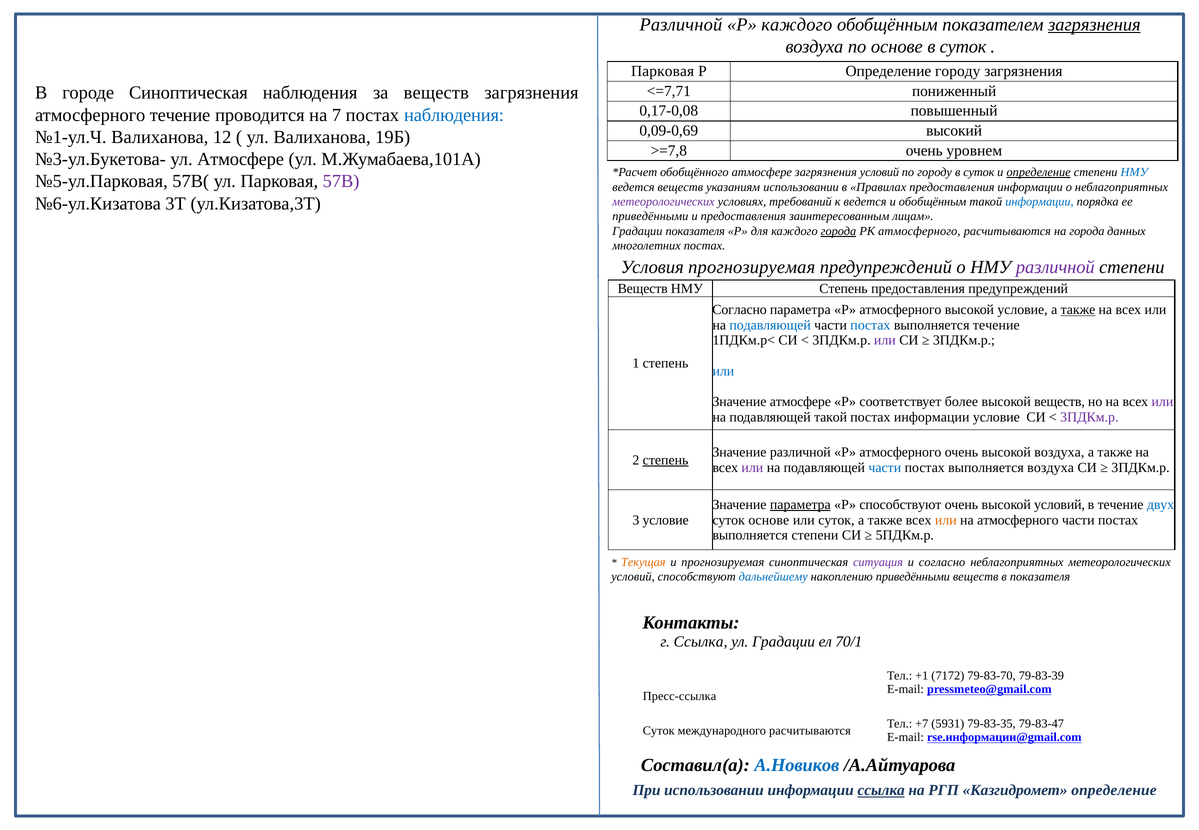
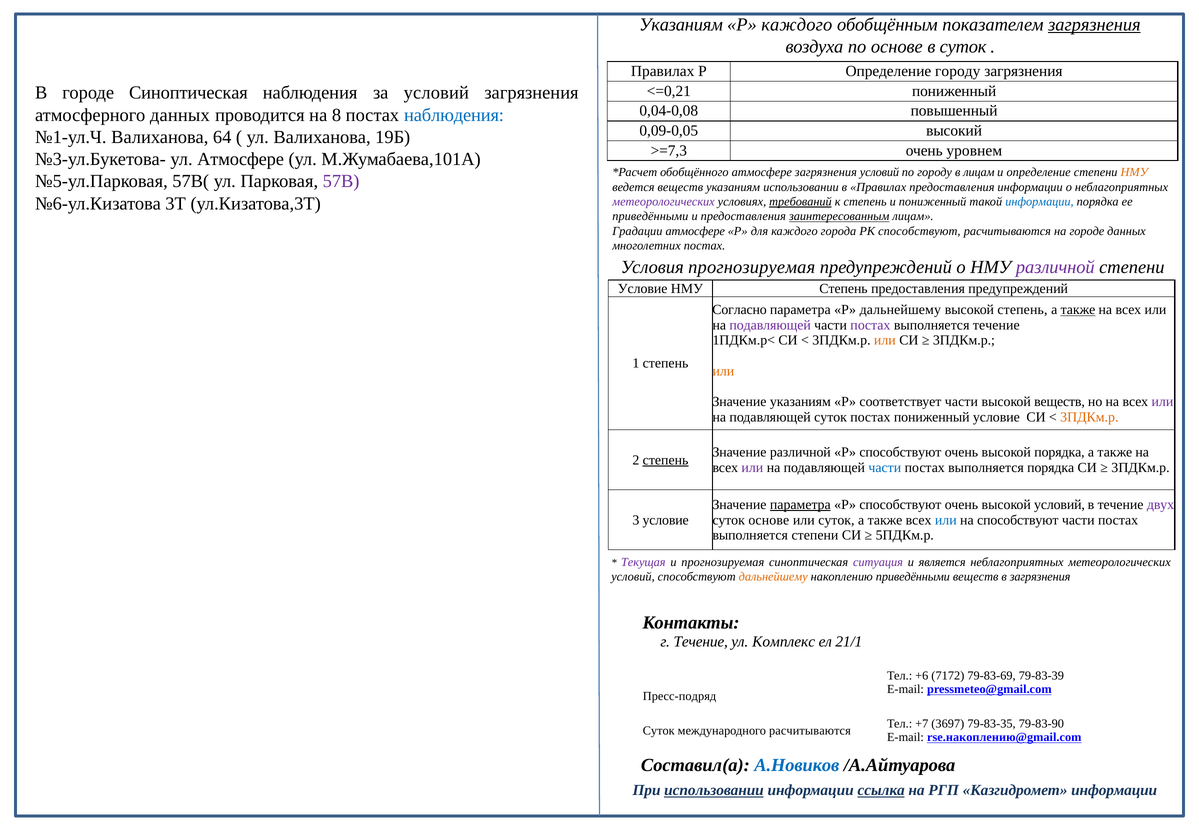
Различной: Различной -> Указаниям (681, 25)
Парковая: Парковая -> Правилах (663, 71)
<=7,71: <=7,71 -> <=0,21 (669, 91)
за веществ: веществ -> условий (436, 93)
0,17-0,08: 0,17-0,08 -> 0,04-0,08 (669, 111)
атмосферного течение: течение -> данных (180, 115)
7: 7 -> 8 (337, 115)
0,09-0,69: 0,09-0,69 -> 0,09-0,05 (669, 131)
12: 12 -> 64 (222, 137)
>=7,8: >=7,8 -> >=7,3 (669, 150)
городу в суток: суток -> лицам (979, 172)
определение underline: present -> none (1039, 172)
НМУ colour: blue -> orange (1134, 172)
требований underline: none -> present (800, 202)
к ведется: ведется -> степень (865, 202)
и обобщённым: обобщённым -> пониженный (933, 202)
заинтересованным underline: none -> present (839, 216)
Градации показателя: показателя -> атмосфере (695, 231)
города underline: present -> none (838, 231)
РК атмосферного: атмосферного -> способствуют (919, 231)
на города: города -> городе (1087, 231)
Веществ: Веществ -> Условие (643, 288)
параметра Р атмосферного: атмосферного -> дальнейшему (900, 310)
высокой условие: условие -> степень (1022, 310)
подавляющей colour: blue -> purple (770, 325)
постах colour: blue -> purple (870, 325)
или colour: purple -> orange (885, 340)
или colour: blue -> orange (723, 371)
Значение атмосфере: атмосфере -> указаниям (800, 402)
соответствует более: более -> части (961, 402)
подавляющей такой: такой -> суток (831, 417)
постах информации: информации -> пониженный (932, 417)
3ПДКм.р colour: purple -> orange (1089, 417)
атмосферного: атмосферного -> способствуют (900, 452)
высокой воздуха: воздуха -> порядка (1059, 452)
выполняется воздуха: воздуха -> порядка (1051, 468)
двух colour: blue -> purple (1161, 505)
или colour: orange -> blue (946, 520)
на атмосферного: атмосферного -> способствуют (1018, 520)
Текущая colour: orange -> purple (643, 562)
и согласно: согласно -> является (942, 562)
дальнейшему colour: blue -> orange (773, 577)
в показателя: показателя -> загрязнения (1040, 577)
г Ссылка: Ссылка -> Течение (701, 642)
ул Градации: Градации -> Комплекс (784, 642)
70/1: 70/1 -> 21/1 (849, 642)
+1: +1 -> +6 (922, 676)
79-83-70: 79-83-70 -> 79-83-69 (992, 676)
Пресс-ссылка: Пресс-ссылка -> Пресс-подряд (680, 696)
5931: 5931 -> 3697 (948, 724)
79-83-47: 79-83-47 -> 79-83-90 (1041, 724)
rse.информации@gmail.com: rse.информации@gmail.com -> rse.накоплению@gmail.com (1004, 737)
использовании underline: none -> present (714, 790)
Казгидромет определение: определение -> информации (1114, 790)
